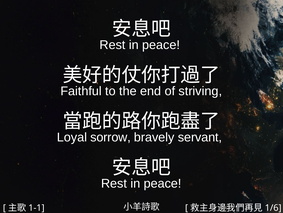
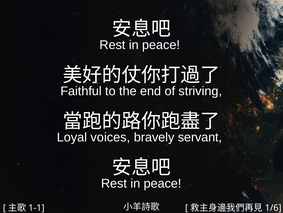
sorrow: sorrow -> voices (110, 137)
